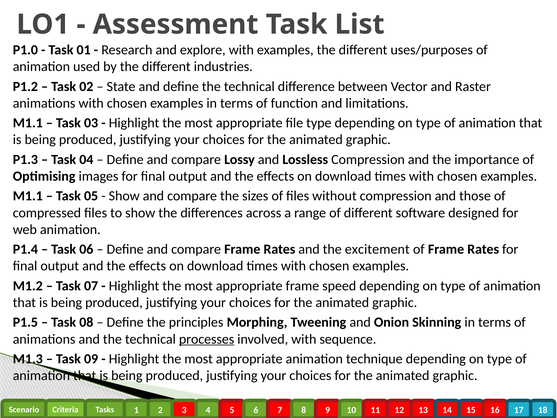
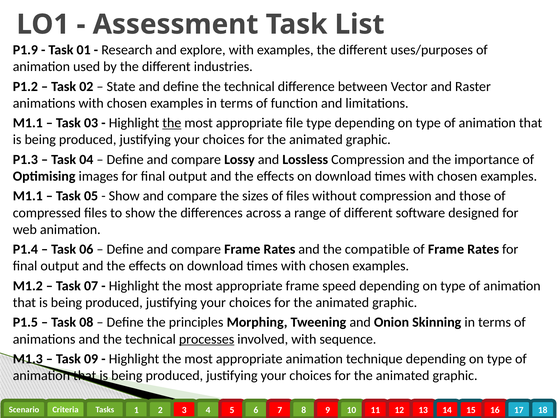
P1.0: P1.0 -> P1.9 (25, 50)
the underline: none -> present (172, 123)
excitement: excitement -> compatible (377, 249)
